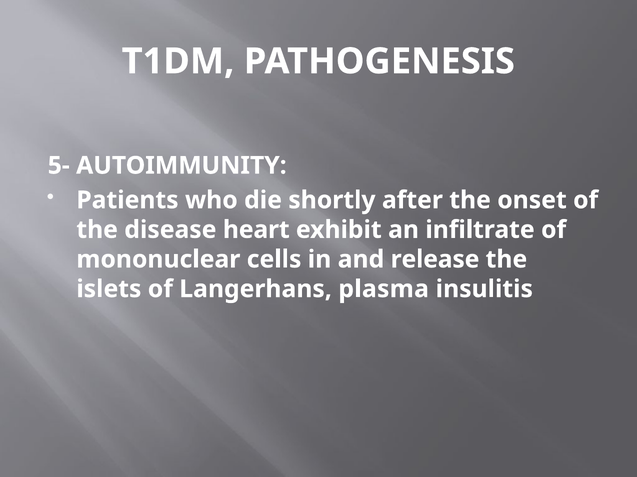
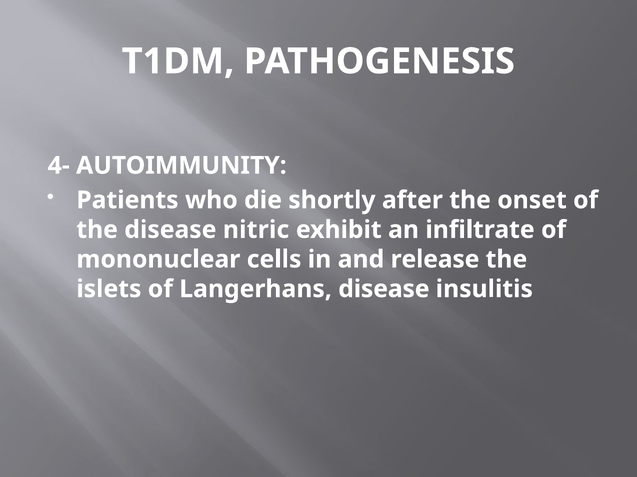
5-: 5- -> 4- (59, 166)
heart: heart -> nitric (256, 230)
Langerhans plasma: plasma -> disease (384, 289)
